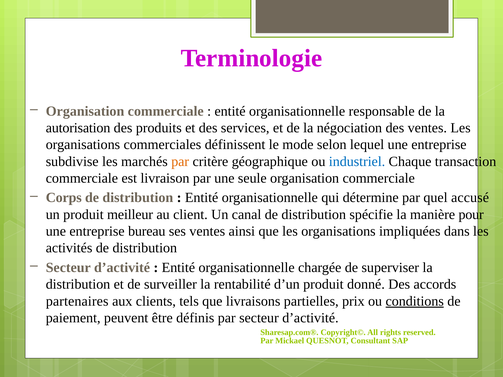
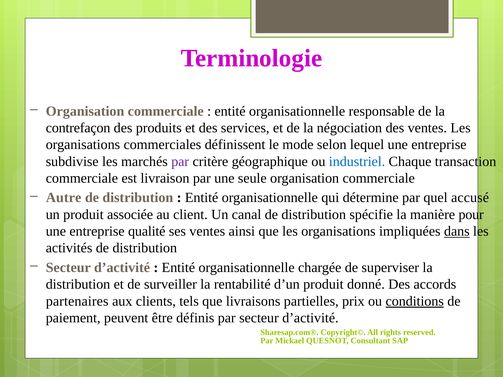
autorisation: autorisation -> contrefaçon (78, 128)
par colour: orange -> purple (180, 162)
Corps: Corps -> Autre (64, 198)
meilleur: meilleur -> associée (130, 215)
bureau: bureau -> qualité (147, 231)
dans underline: none -> present (457, 231)
